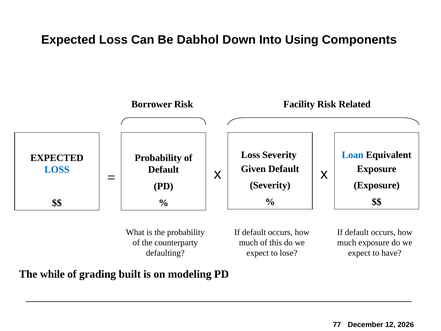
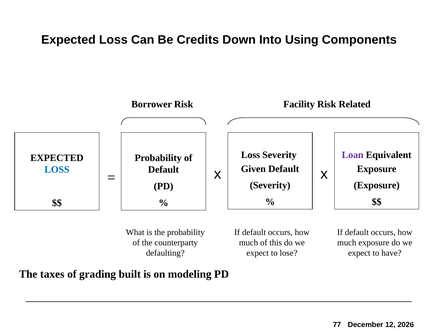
Dabhol: Dabhol -> Credits (198, 40)
Loan colour: blue -> purple (353, 155)
while: while -> taxes (52, 274)
